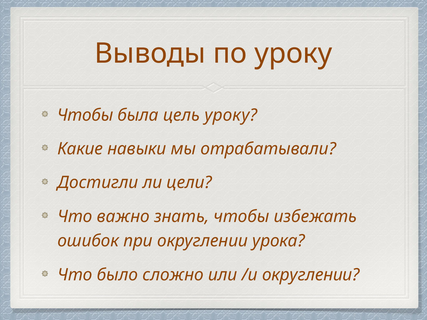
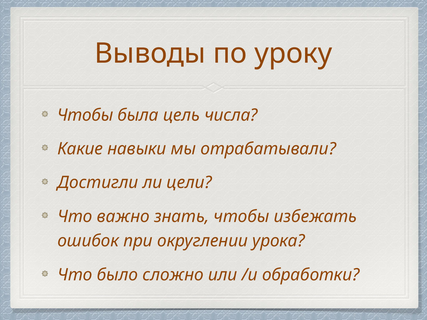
цель уроку: уроку -> числа (231, 115)
/и округлении: округлении -> обработки (311, 275)
